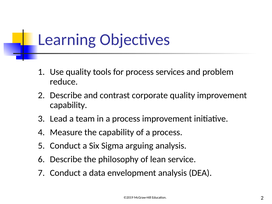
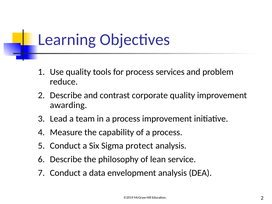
capability: capability -> awarding (68, 105)
arguing: arguing -> protect (139, 146)
